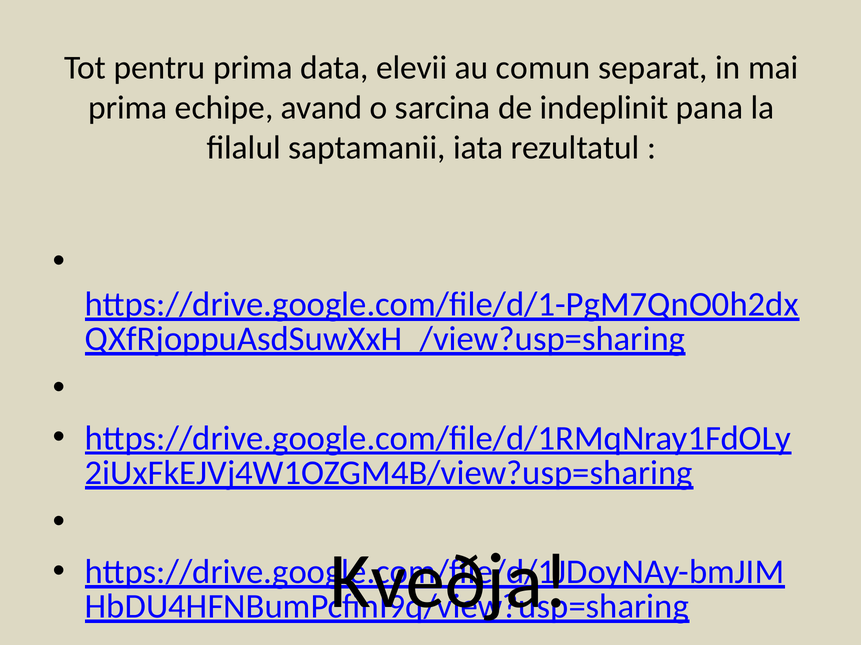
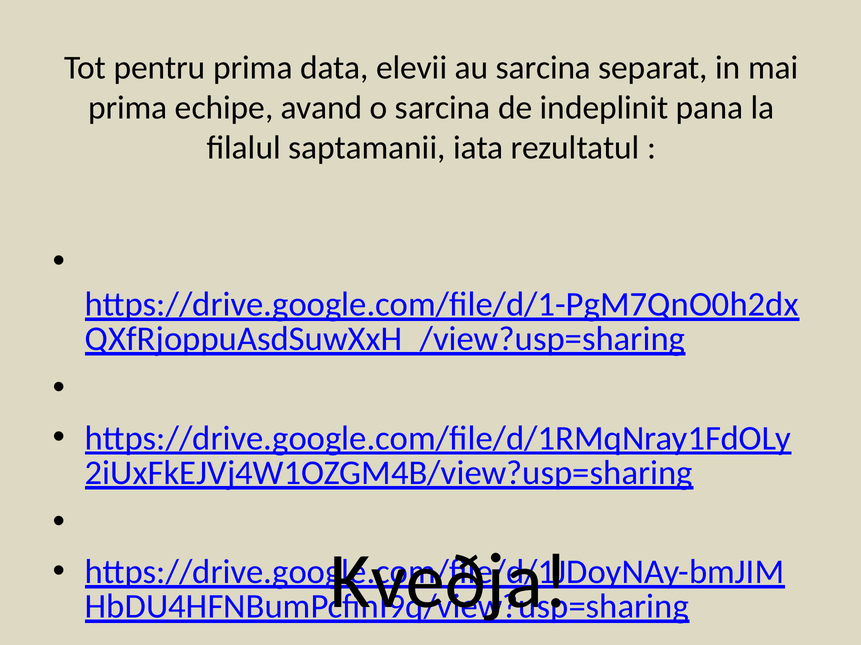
au comun: comun -> sarcina (543, 68)
